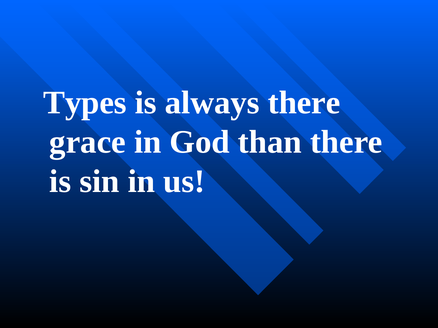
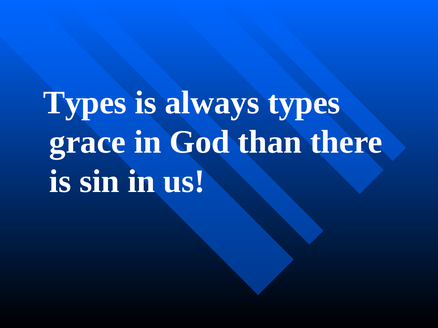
always there: there -> types (304, 103)
